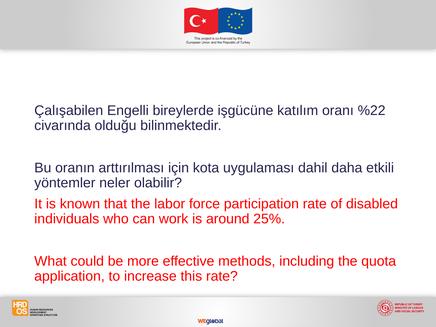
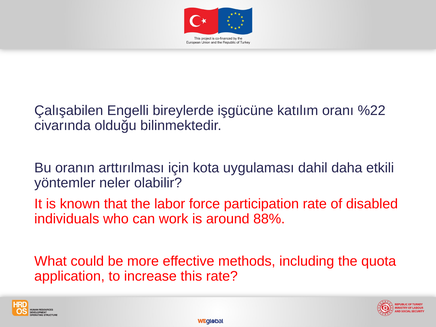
25%: 25% -> 88% (269, 219)
